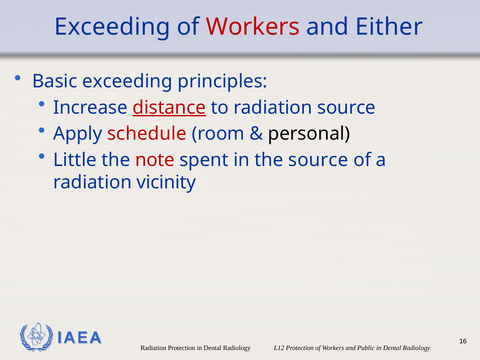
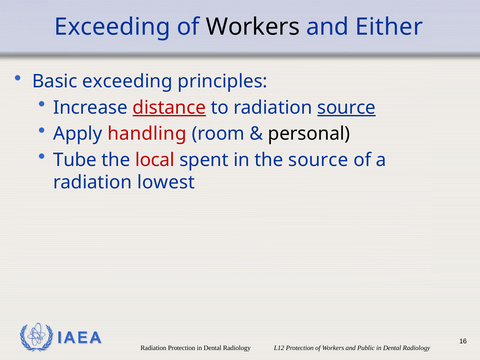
Workers colour: red -> black (253, 27)
source underline: none -> present (347, 108)
schedule: schedule -> handling (147, 134)
Little: Little -> Tube (75, 160)
note: note -> local (155, 160)
vicinity: vicinity -> lowest (166, 182)
